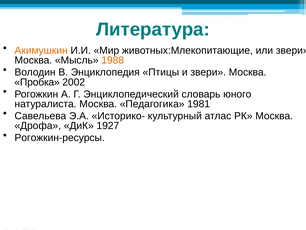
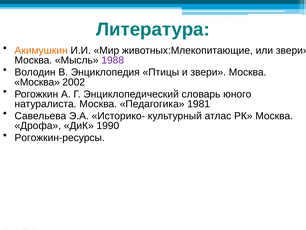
1988 colour: orange -> purple (113, 60)
Пробка: Пробка -> Москва (37, 82)
1927: 1927 -> 1990 (108, 125)
